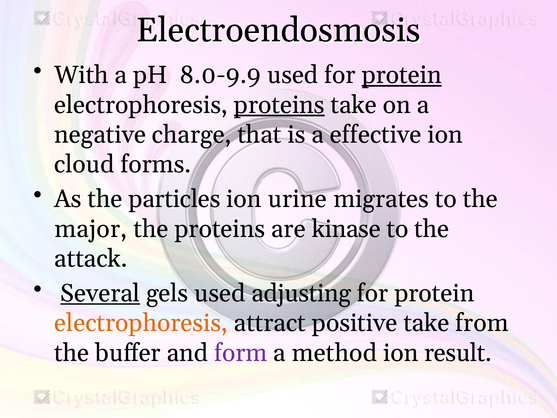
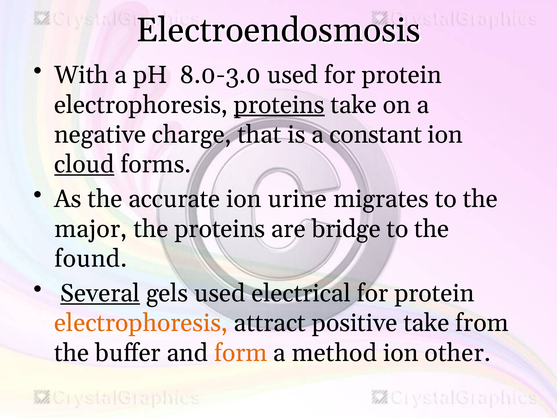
8.0-9.9: 8.0-9.9 -> 8.0-3.0 (220, 75)
protein underline: present -> none (402, 75)
effective: effective -> constant (376, 135)
cloud underline: none -> present (84, 164)
particles: particles -> accurate (174, 199)
kinase: kinase -> bridge (346, 229)
attack: attack -> found (91, 258)
adjusting: adjusting -> electrical (301, 293)
form colour: purple -> orange (241, 353)
result: result -> other (458, 353)
